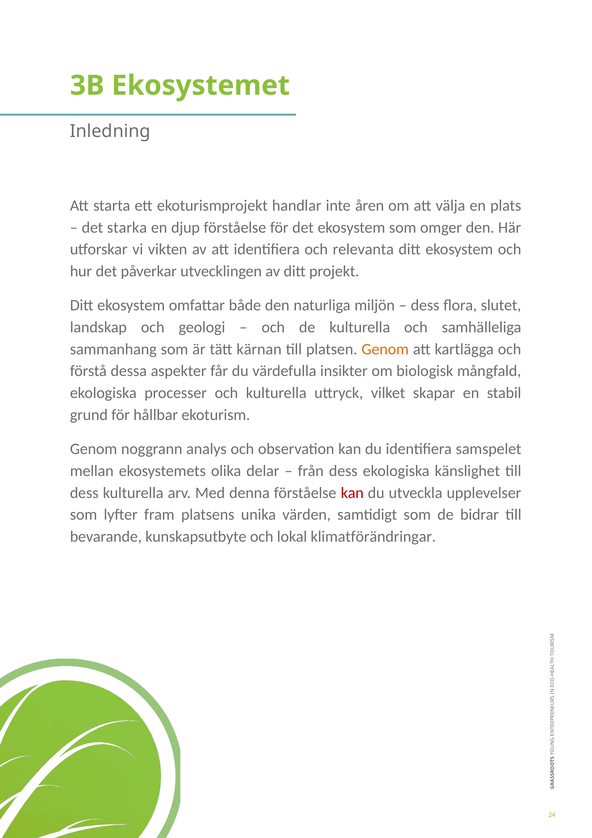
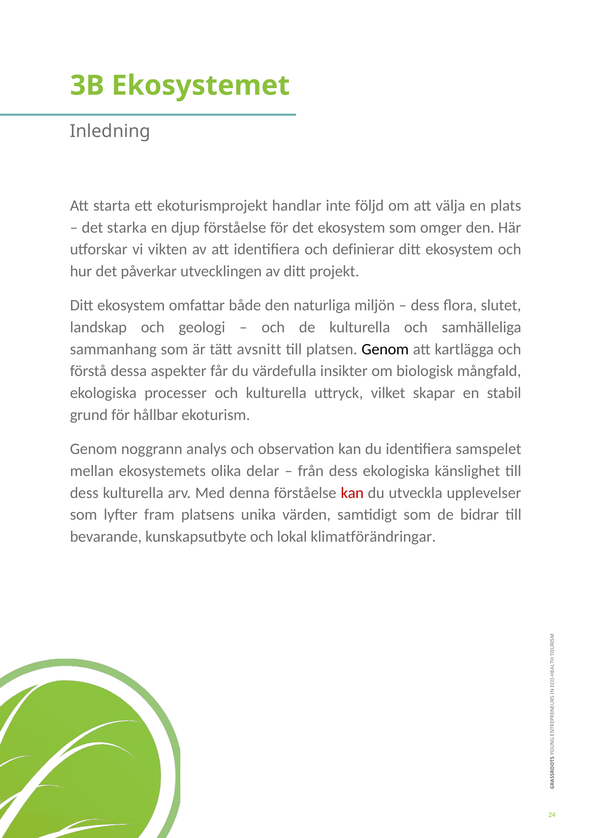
åren: åren -> följd (370, 205)
relevanta: relevanta -> definierar (363, 249)
kärnan: kärnan -> avsnitt (259, 349)
Genom colour: orange -> black (385, 349)
